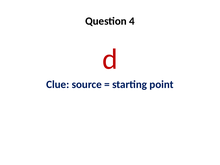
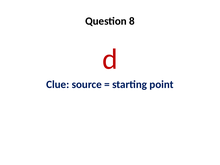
4: 4 -> 8 (132, 21)
